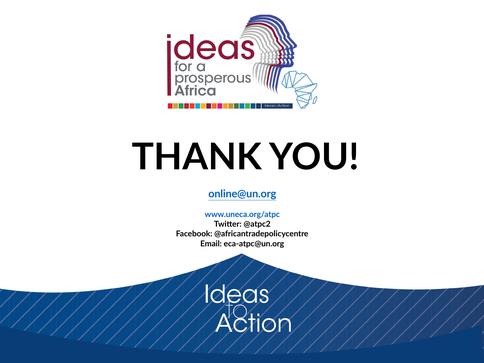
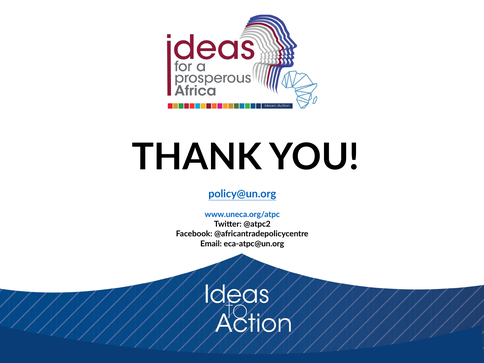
online@un.org: online@un.org -> policy@un.org (242, 194)
